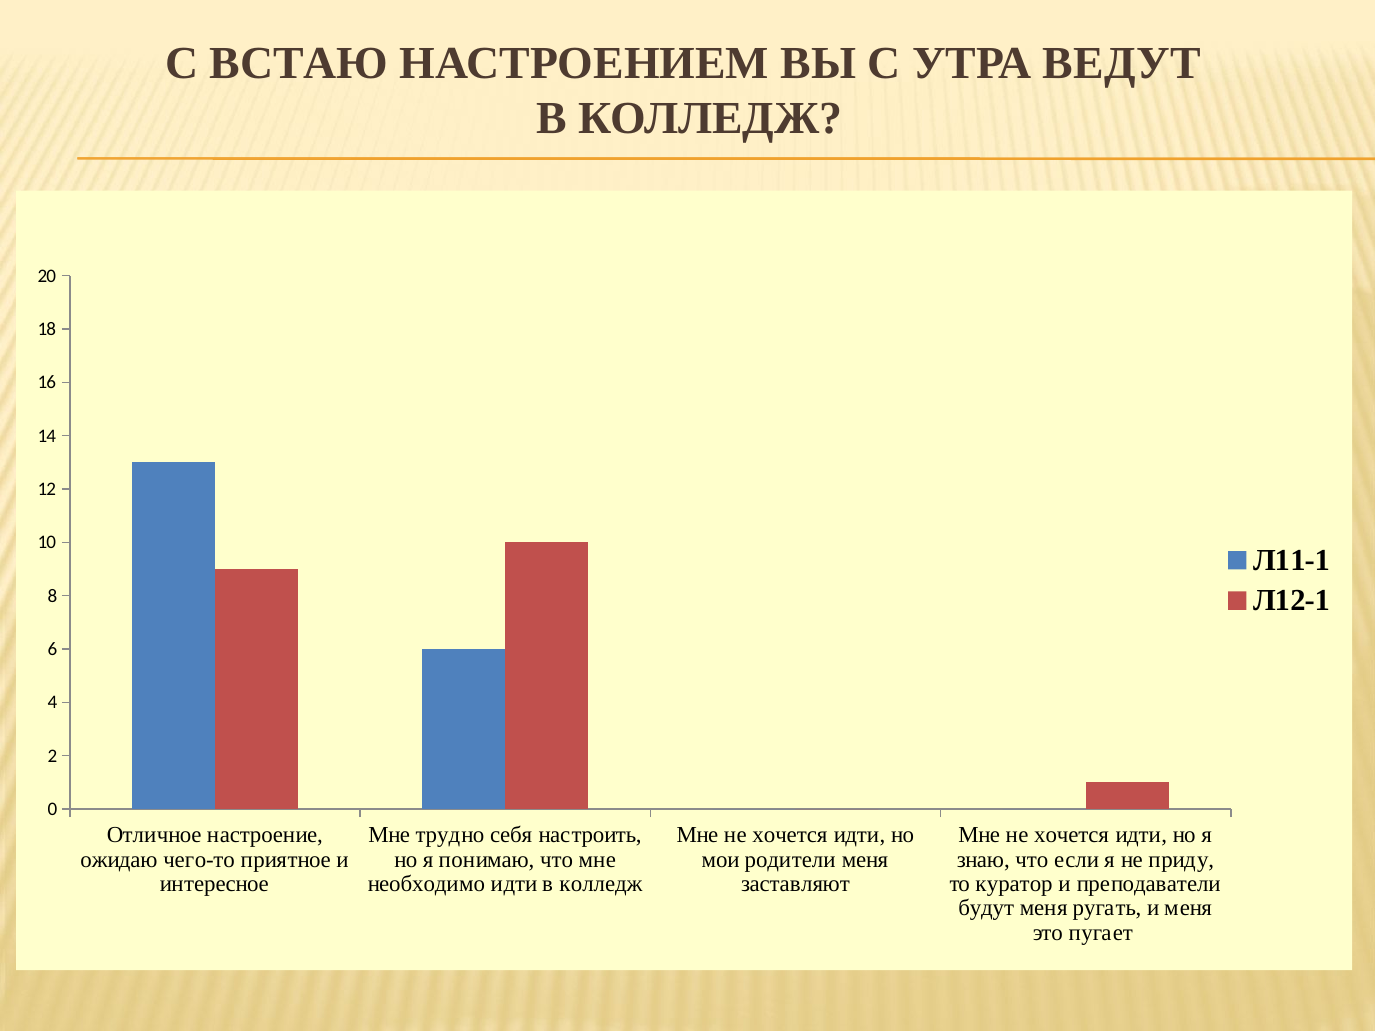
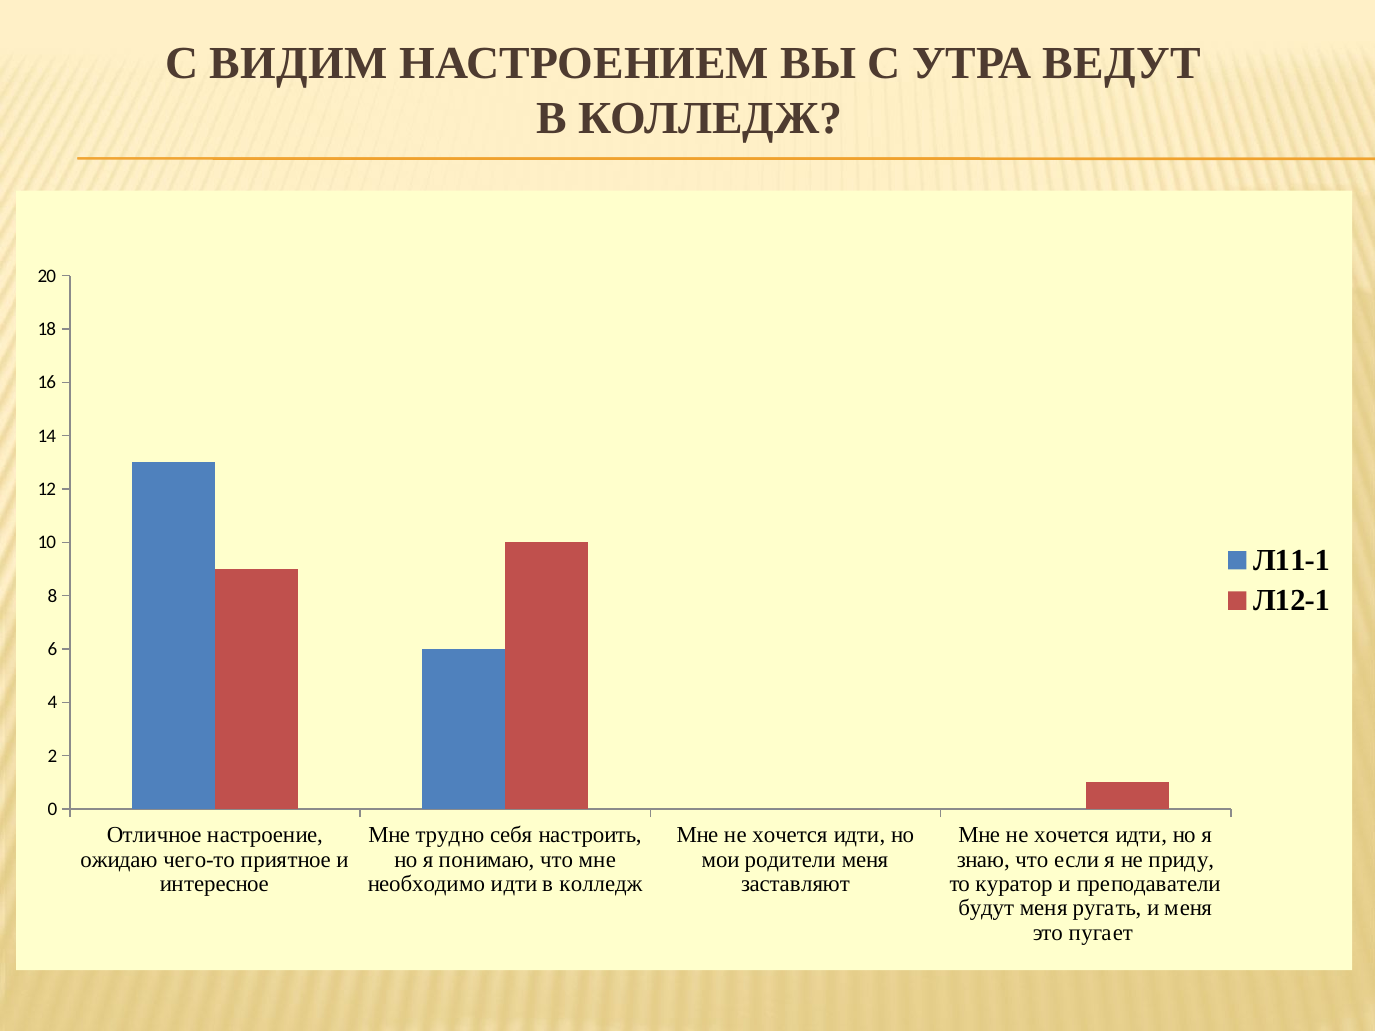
ВСТАЮ: ВСТАЮ -> ВИДИМ (299, 64)
